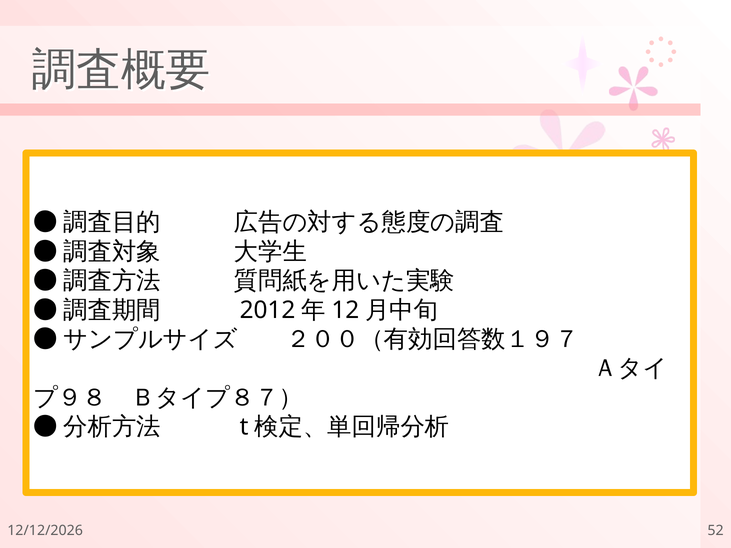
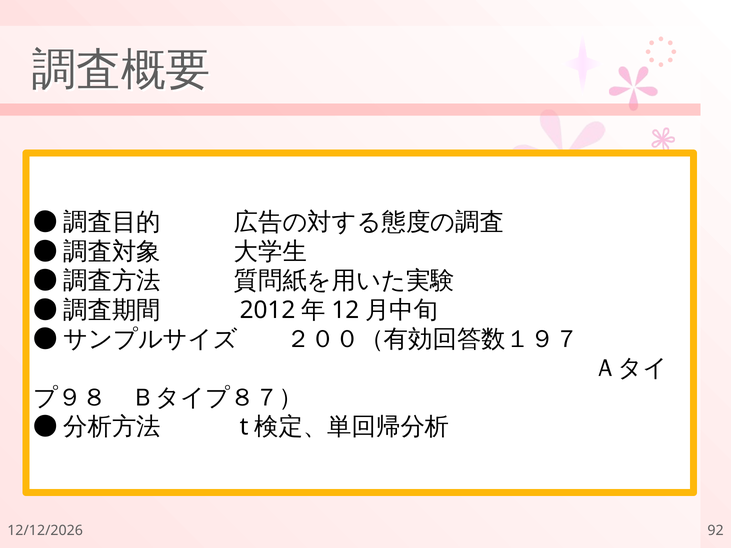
52: 52 -> 92 (716, 531)
